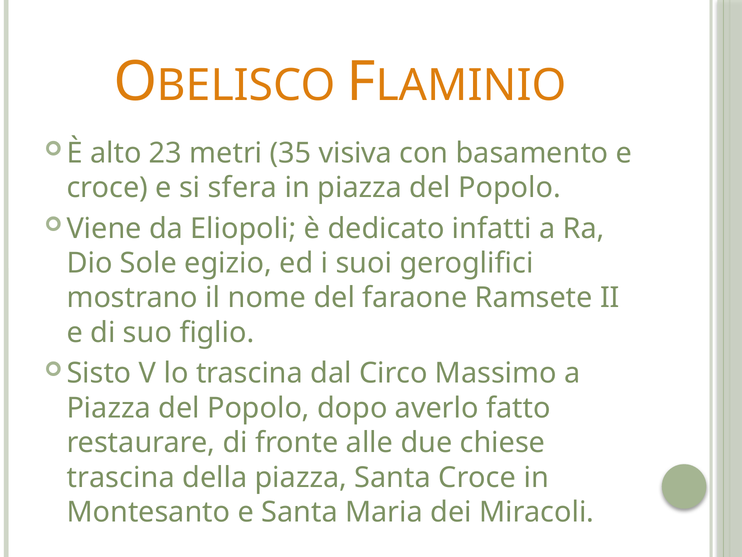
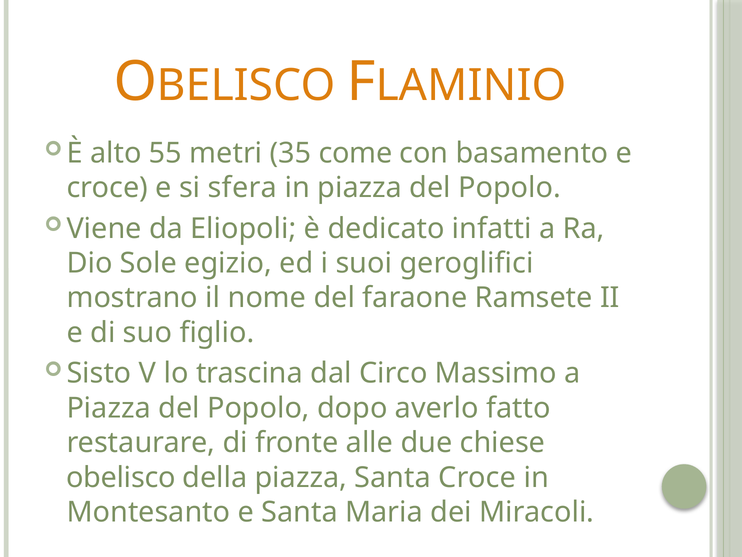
23: 23 -> 55 (165, 153)
visiva: visiva -> come (355, 153)
trascina: trascina -> obelisco (121, 477)
